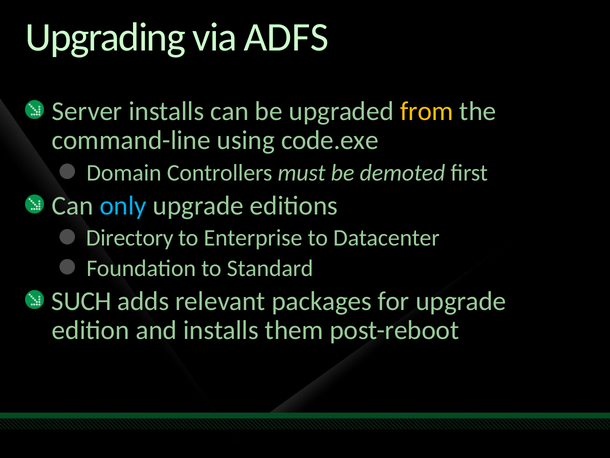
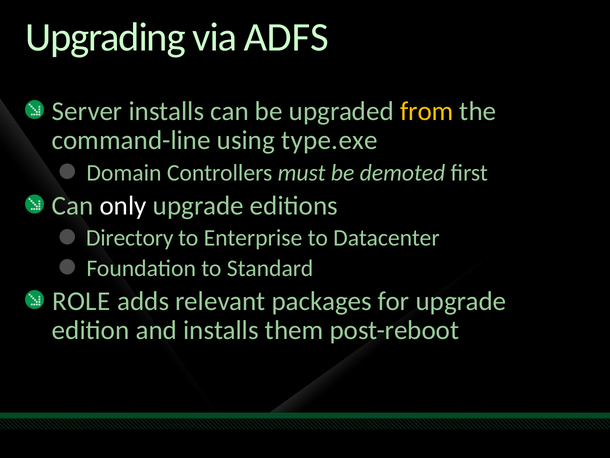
code.exe: code.exe -> type.exe (330, 140)
only colour: light blue -> white (123, 205)
SUCH: SUCH -> ROLE (81, 301)
